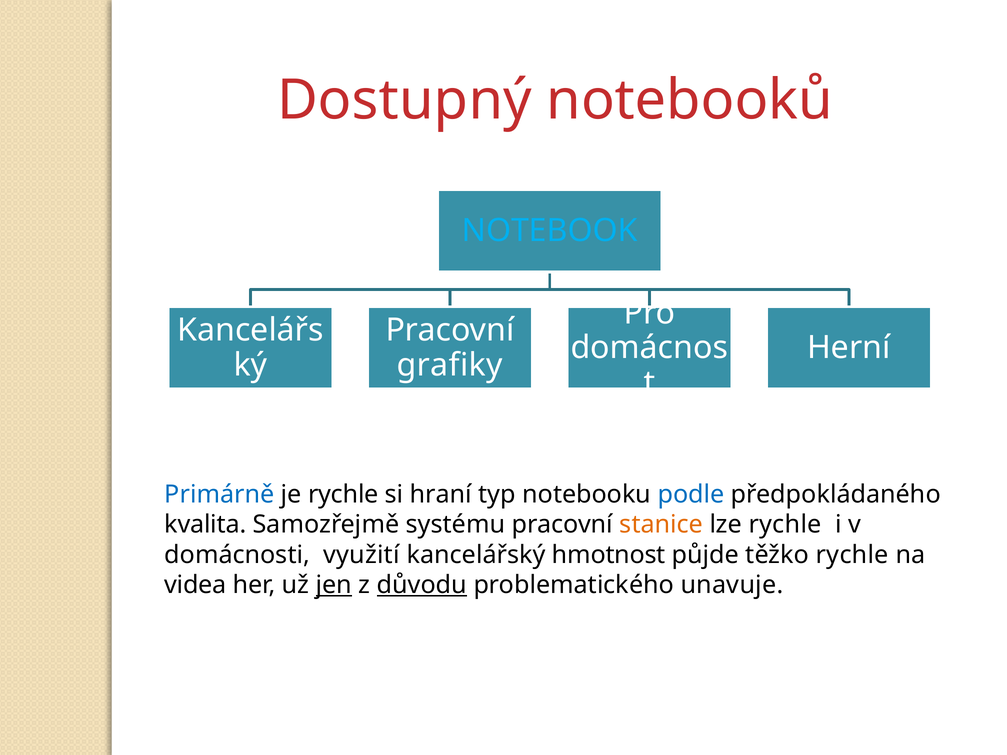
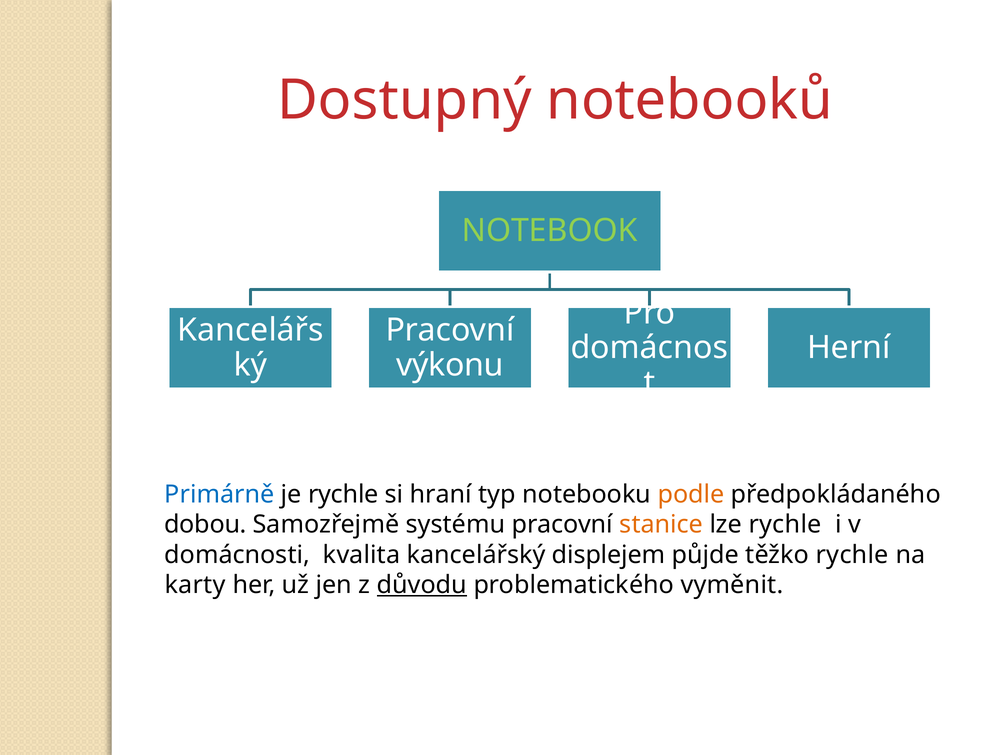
NOTEBOOK colour: light blue -> light green (550, 231)
grafiky: grafiky -> výkonu (450, 365)
podle colour: blue -> orange (691, 495)
kvalita: kvalita -> dobou (205, 525)
využití: využití -> kvalita (362, 555)
hmotnost: hmotnost -> displejem (609, 555)
videa: videa -> karty (195, 585)
jen underline: present -> none (334, 585)
unavuje: unavuje -> vyměnit (732, 585)
